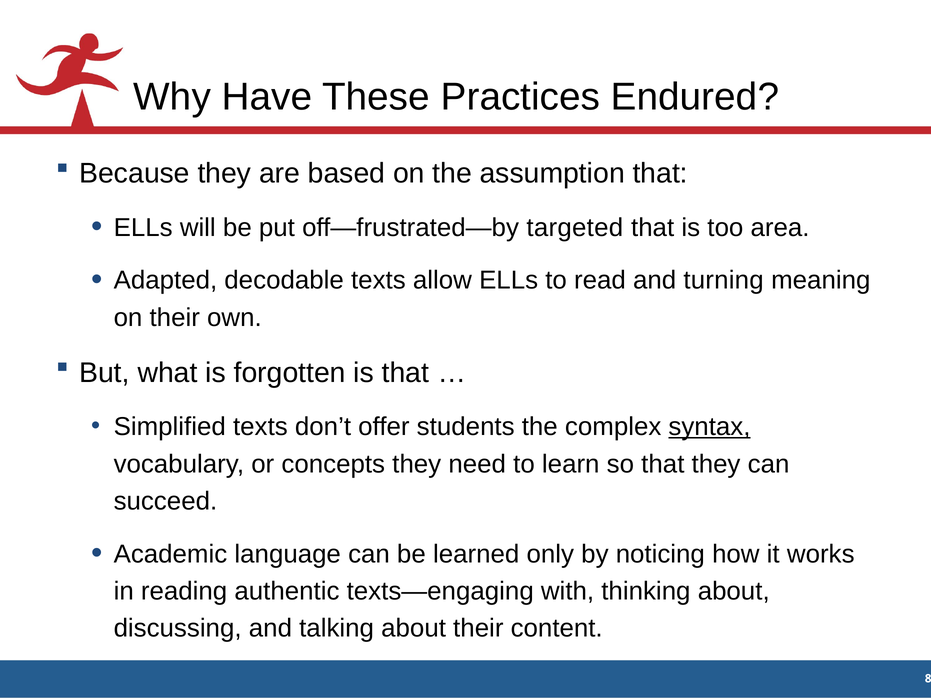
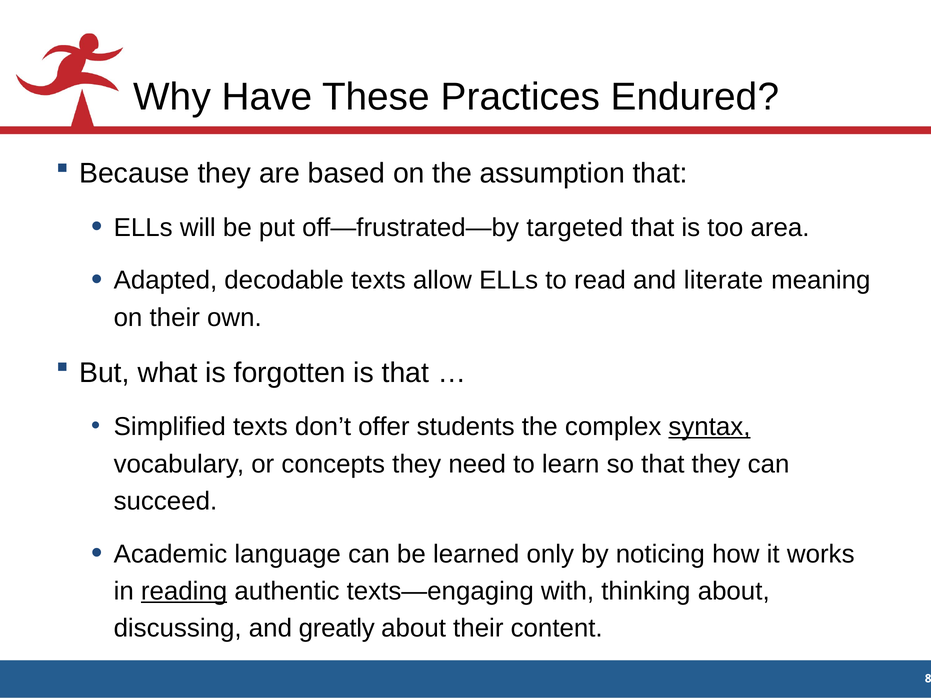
turning: turning -> literate (724, 280)
reading underline: none -> present (184, 591)
talking: talking -> greatly (337, 629)
